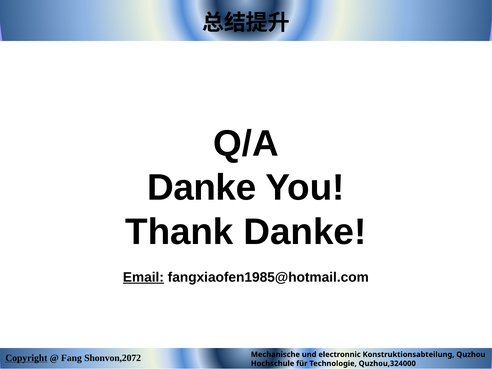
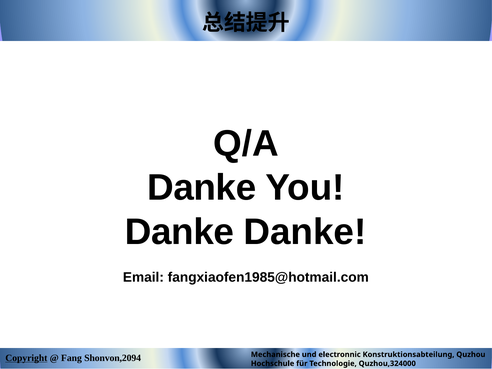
Thank: Thank -> Danke (179, 232)
Email underline: present -> none (143, 277)
Shonvon,2072: Shonvon,2072 -> Shonvon,2094 (113, 358)
